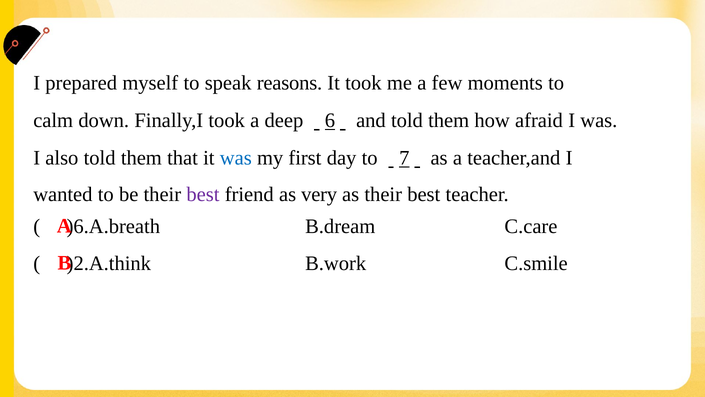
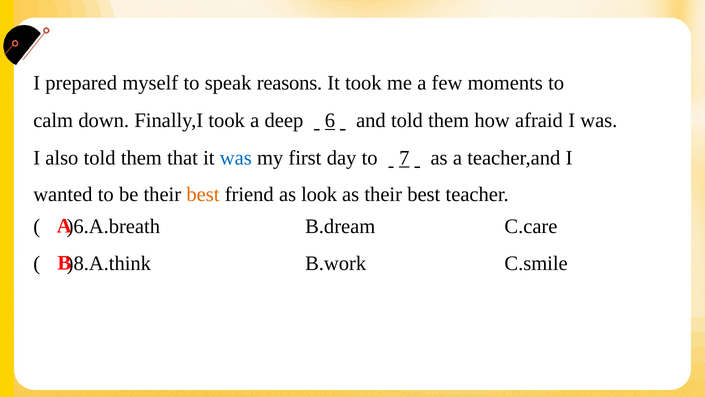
best colour: purple -> orange (203, 194)
very: very -> look (319, 194)
)2.A.think: )2.A.think -> )8.A.think (109, 263)
